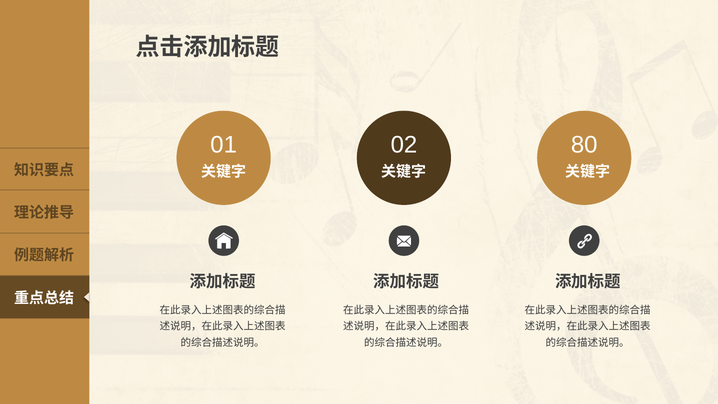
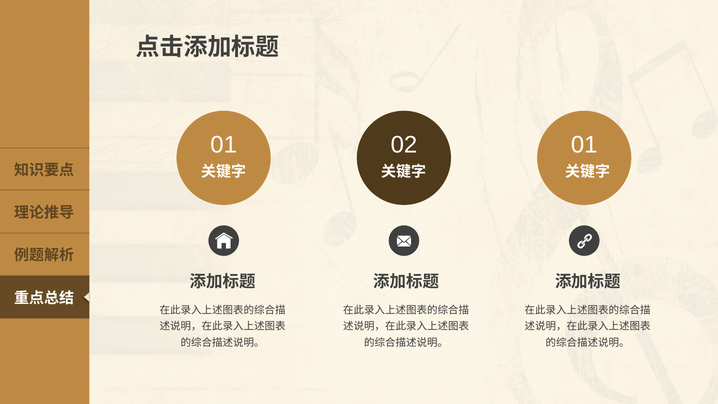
02 80: 80 -> 01 (584, 145)
